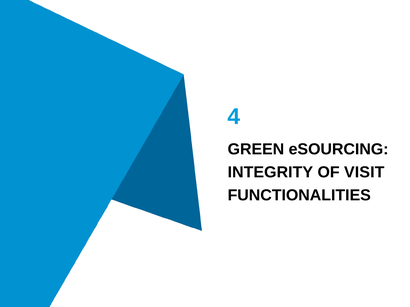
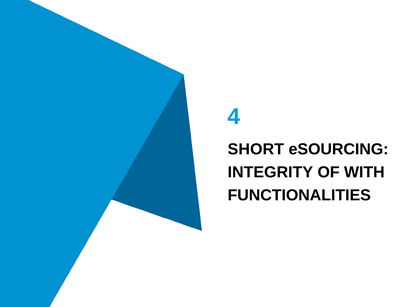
GREEN: GREEN -> SHORT (256, 149)
VISIT: VISIT -> WITH (364, 172)
